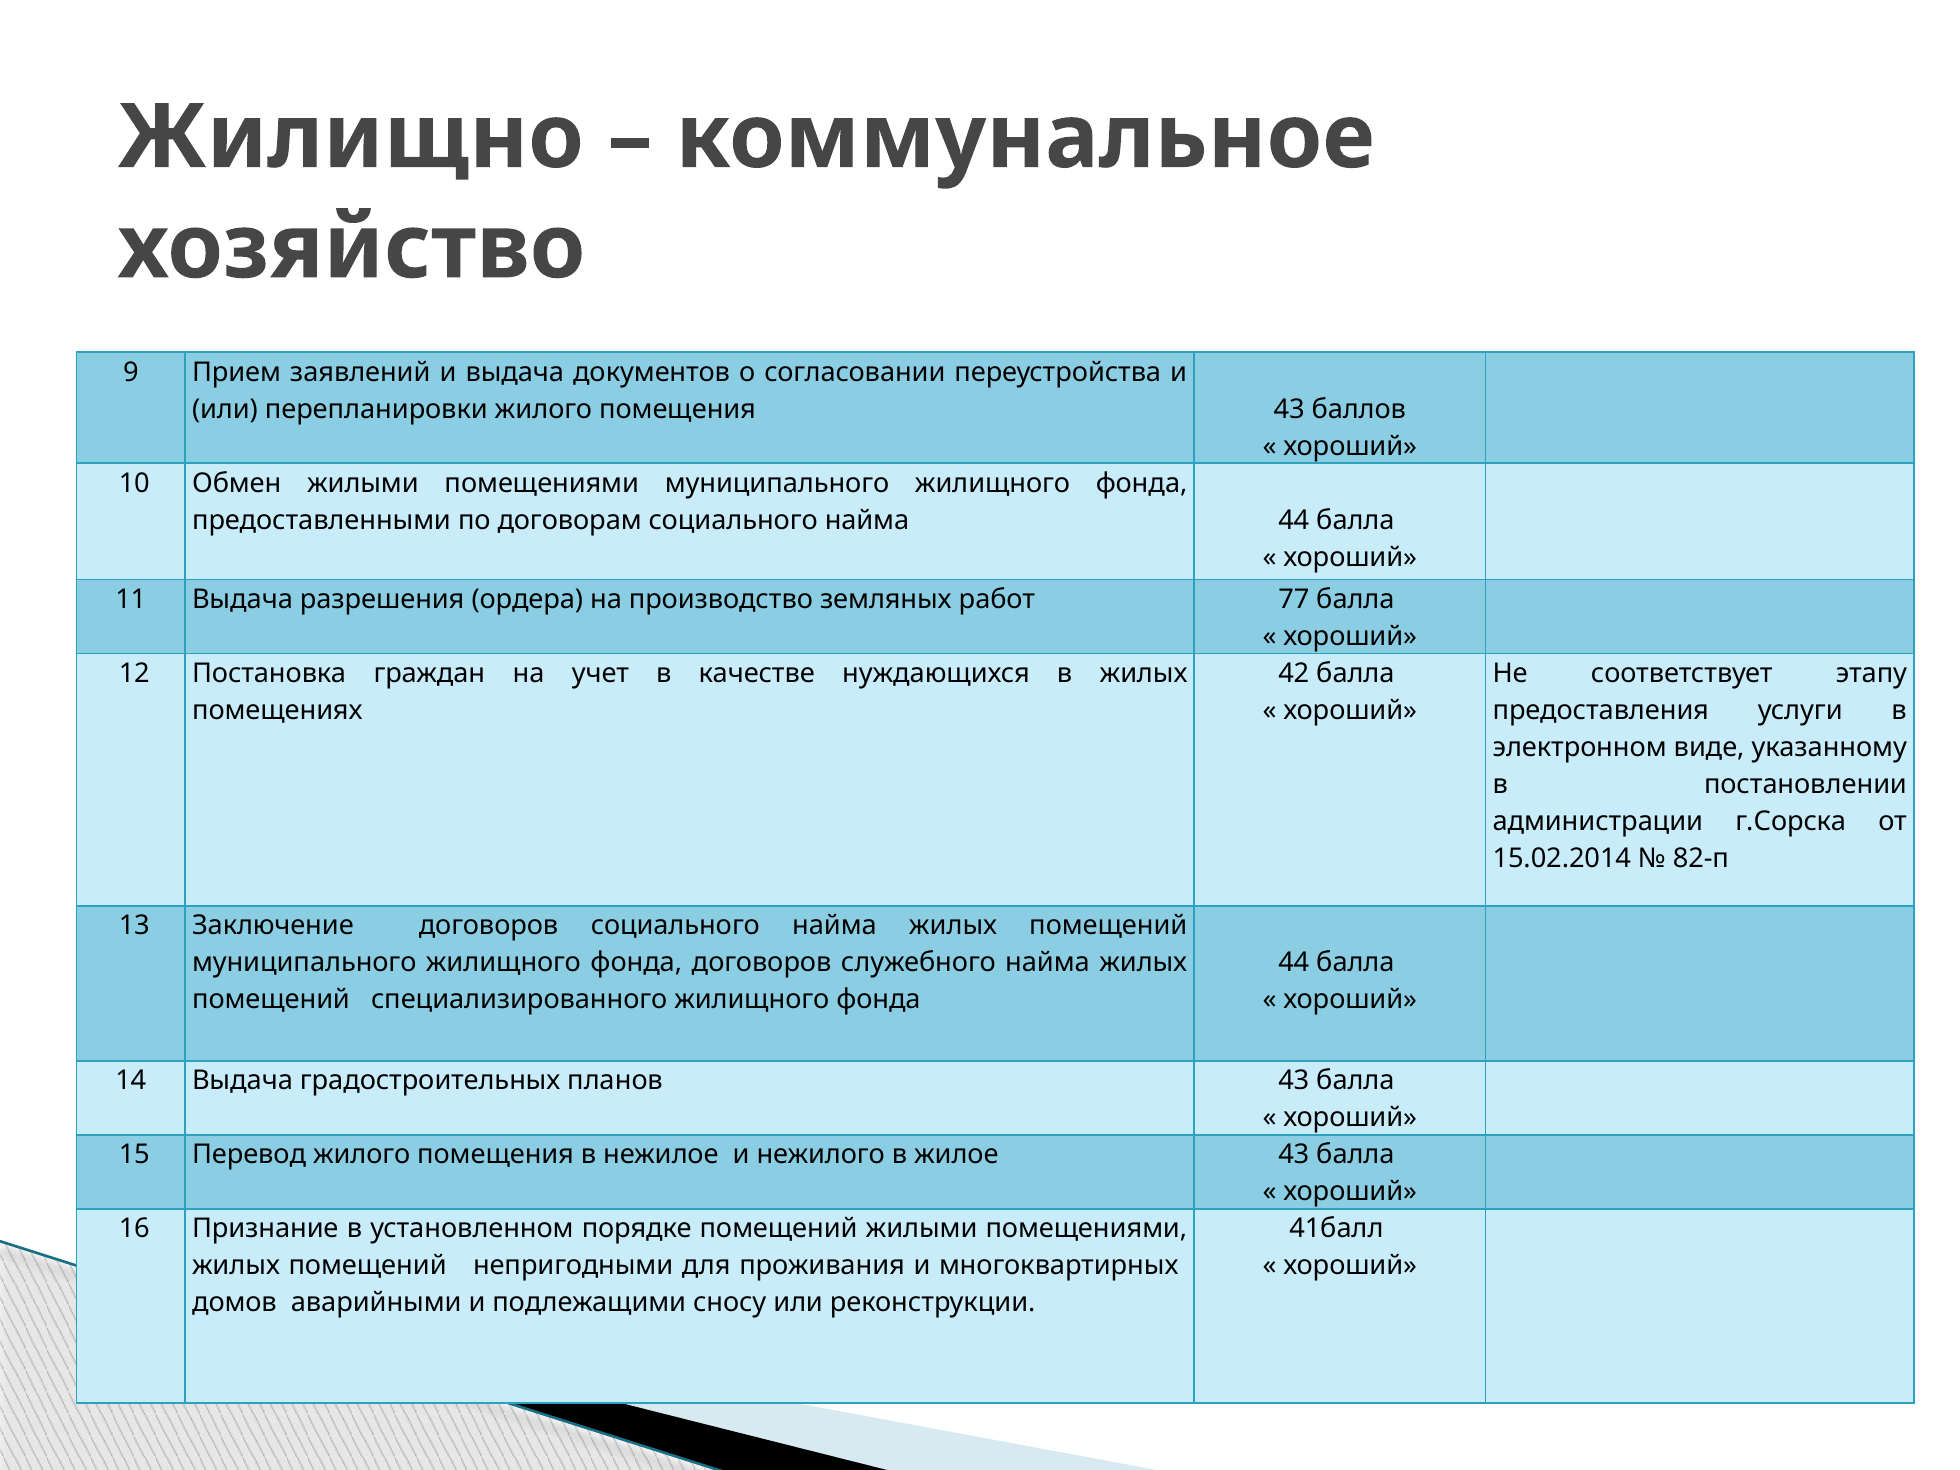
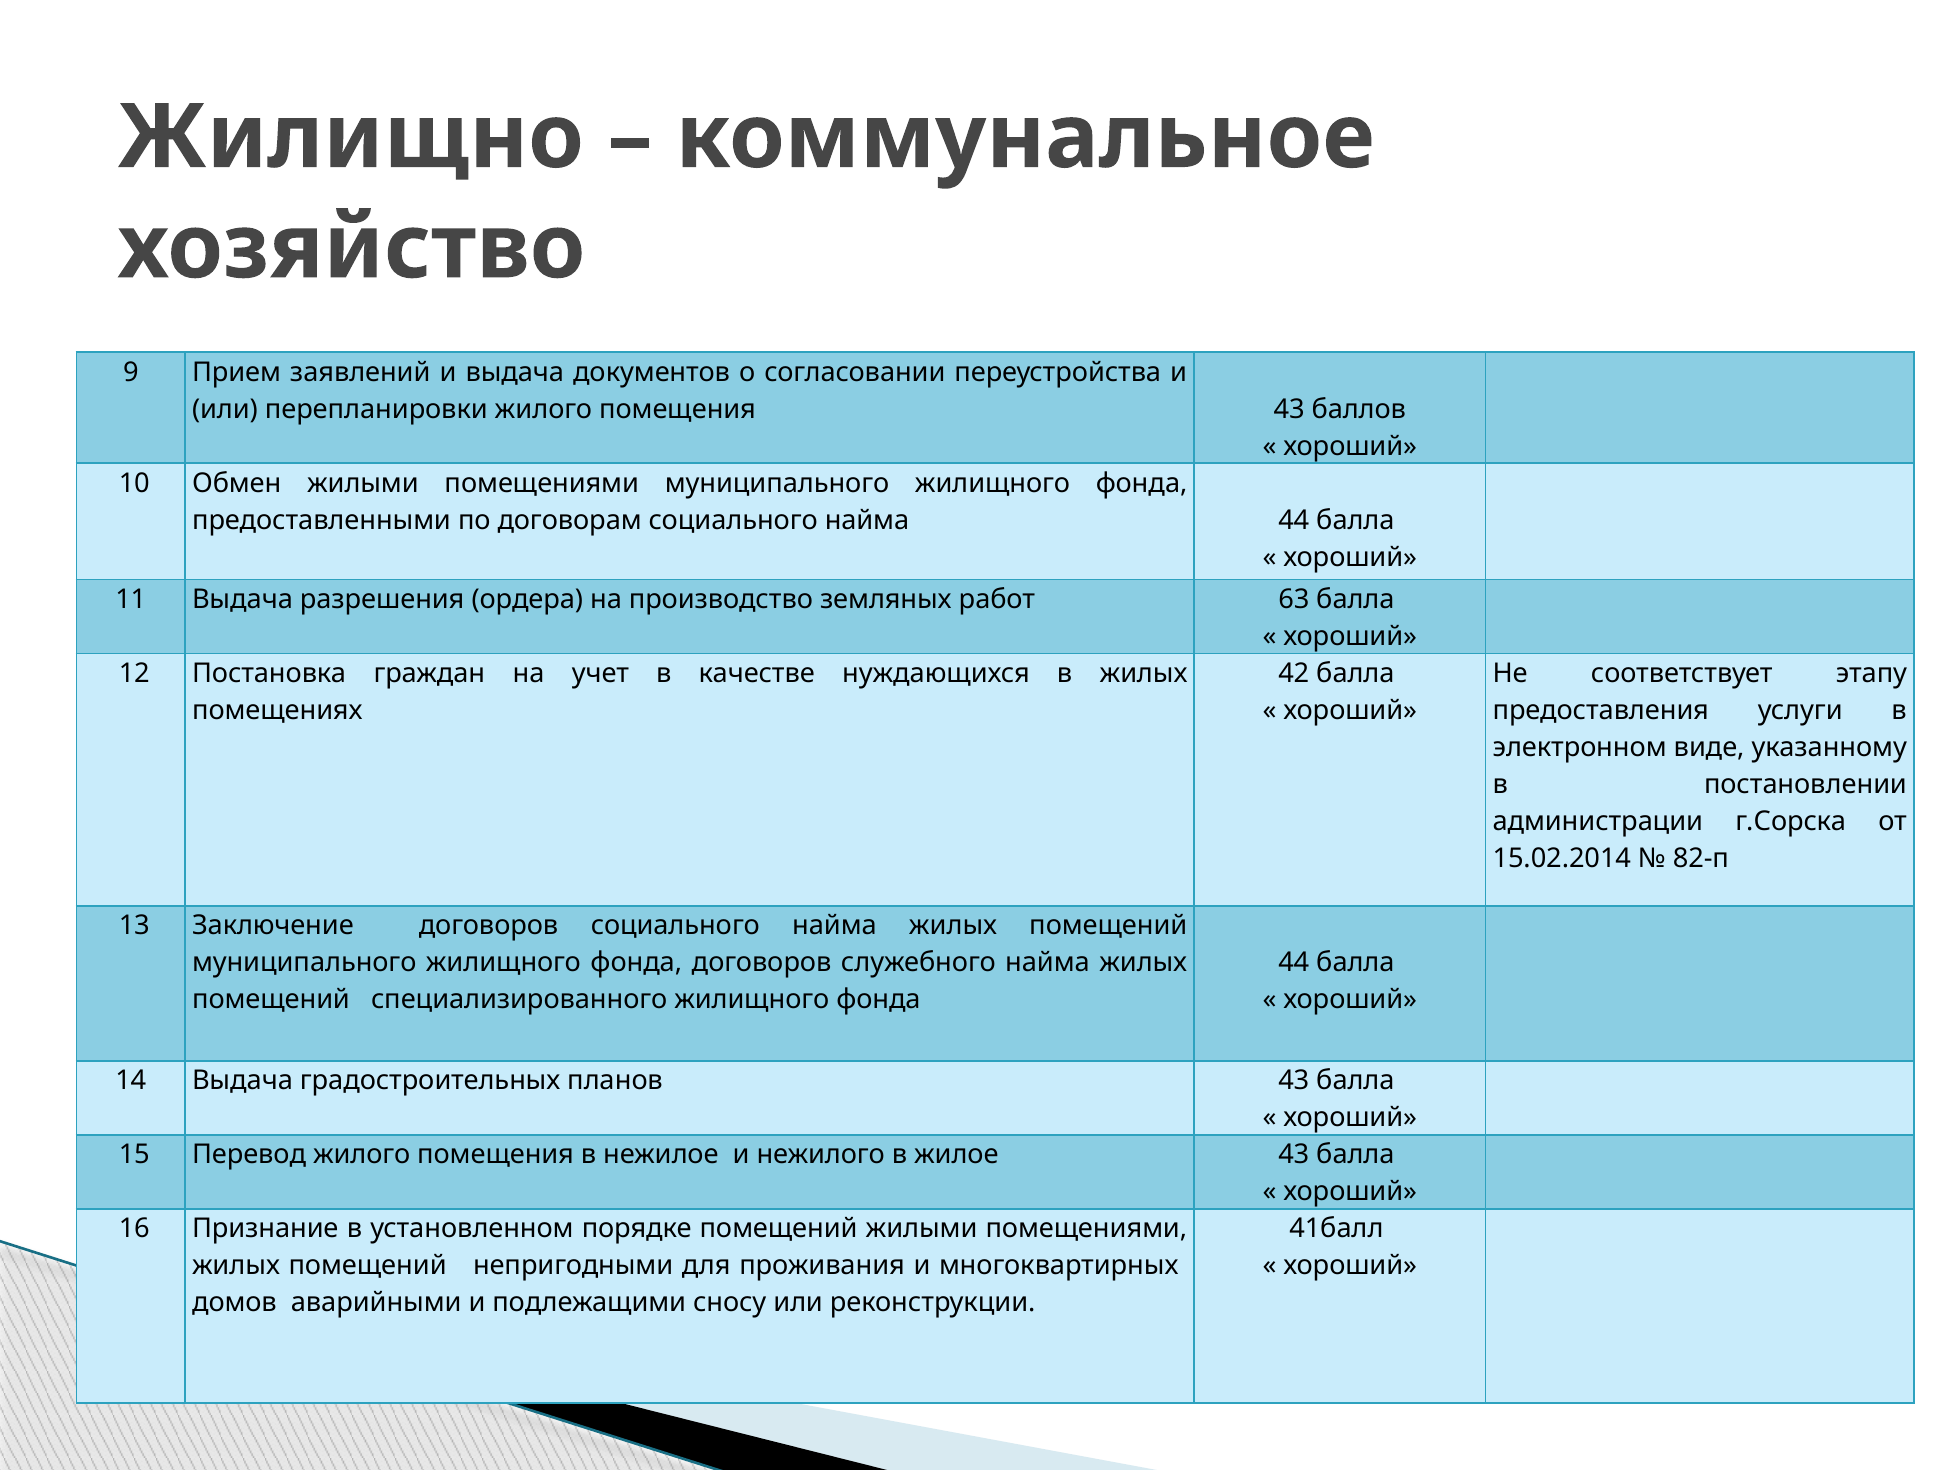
77: 77 -> 63 (1294, 600)
